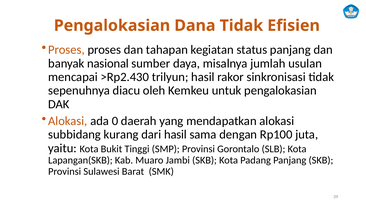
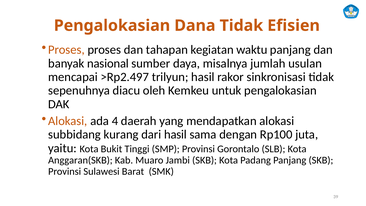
status: status -> waktu (252, 50)
>Rp2.430: >Rp2.430 -> >Rp2.497 (125, 77)
0: 0 -> 4 (115, 121)
Lapangan(SKB: Lapangan(SKB -> Anggaran(SKB (80, 160)
